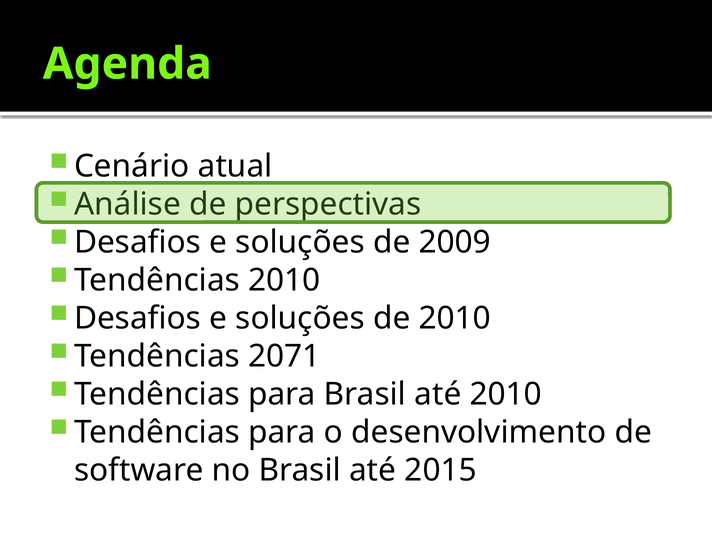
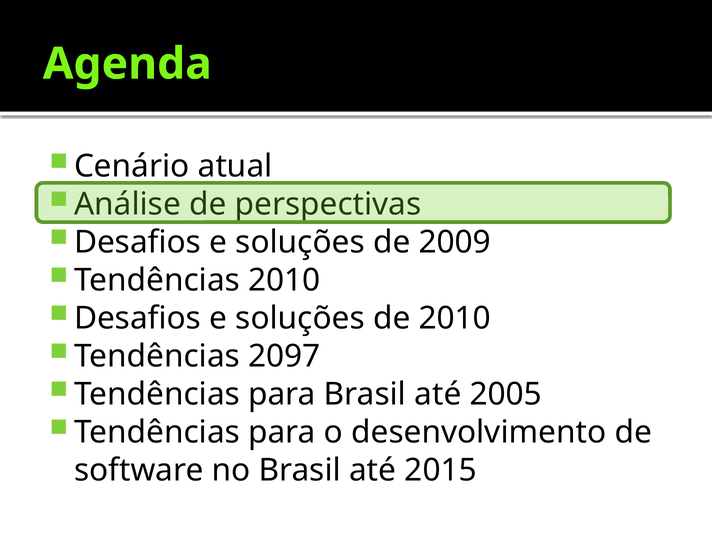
2071: 2071 -> 2097 (284, 356)
até 2010: 2010 -> 2005 (506, 394)
